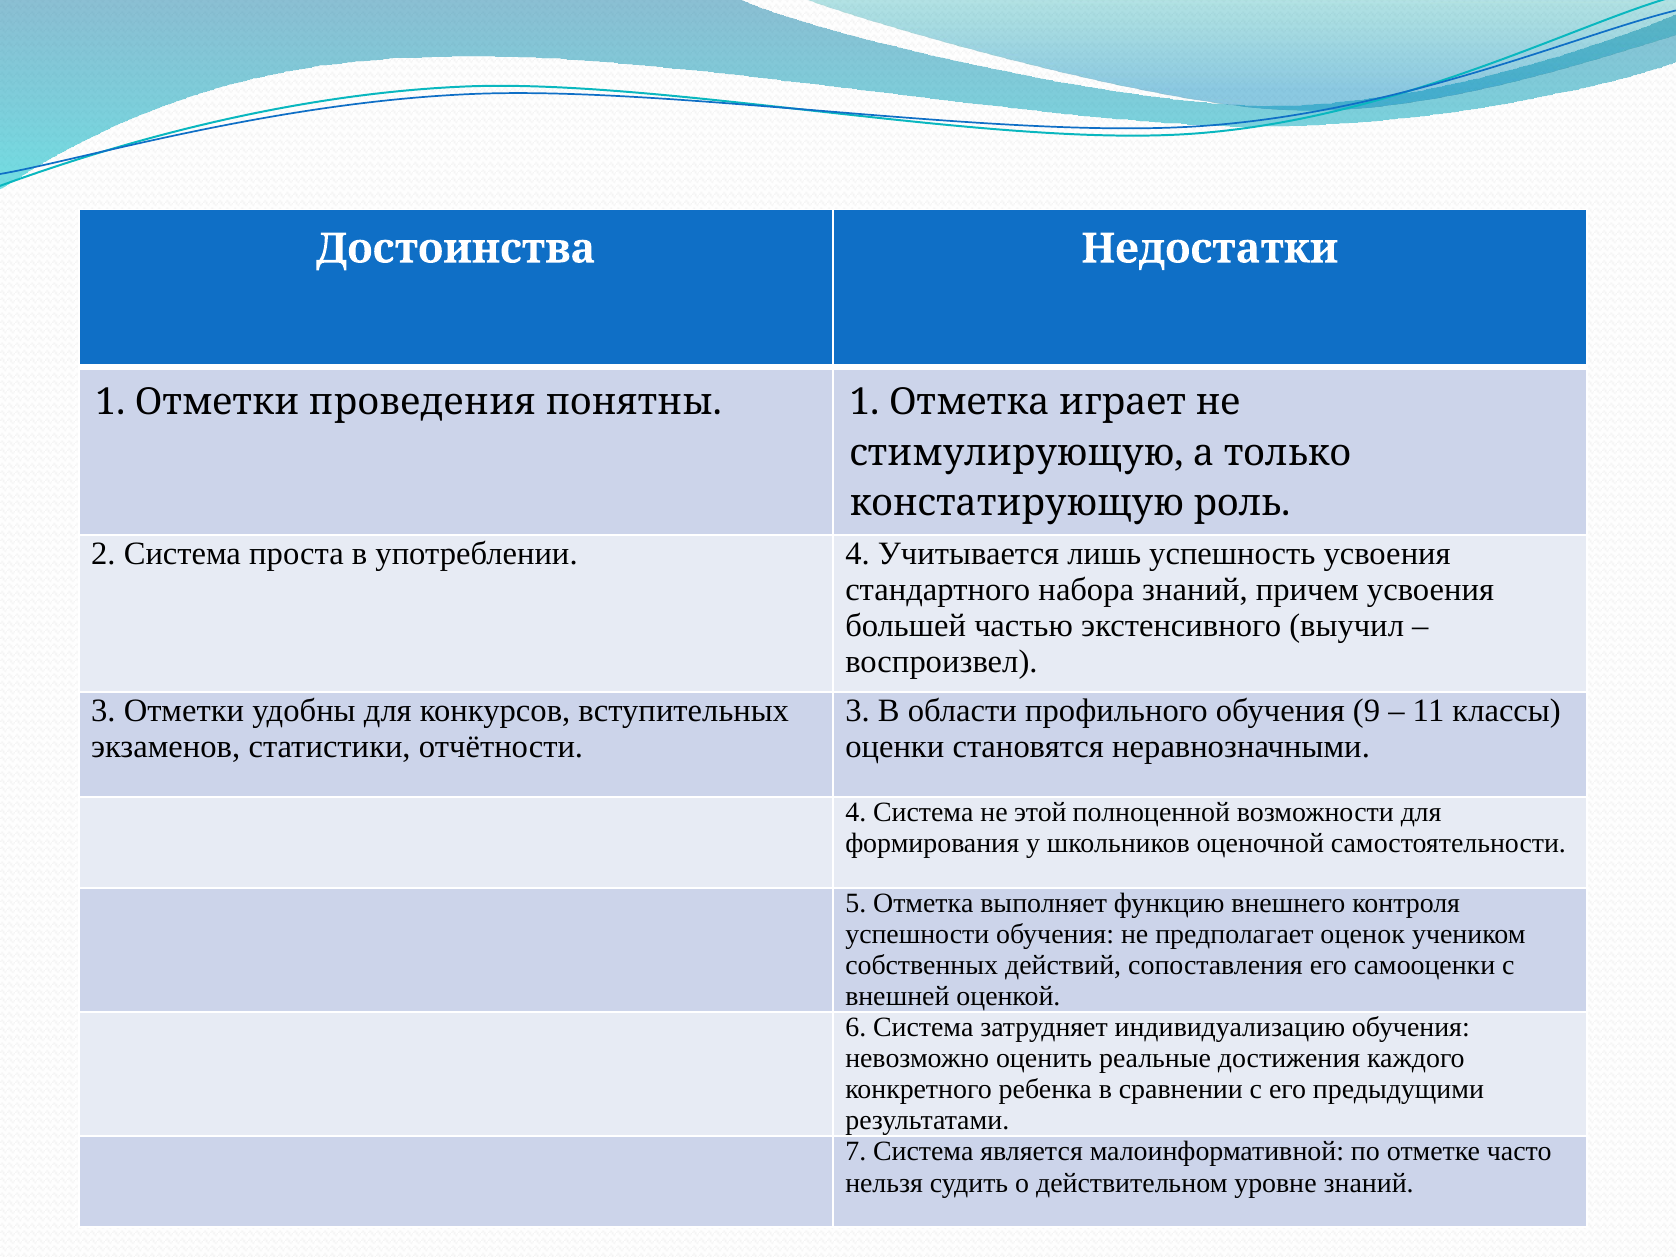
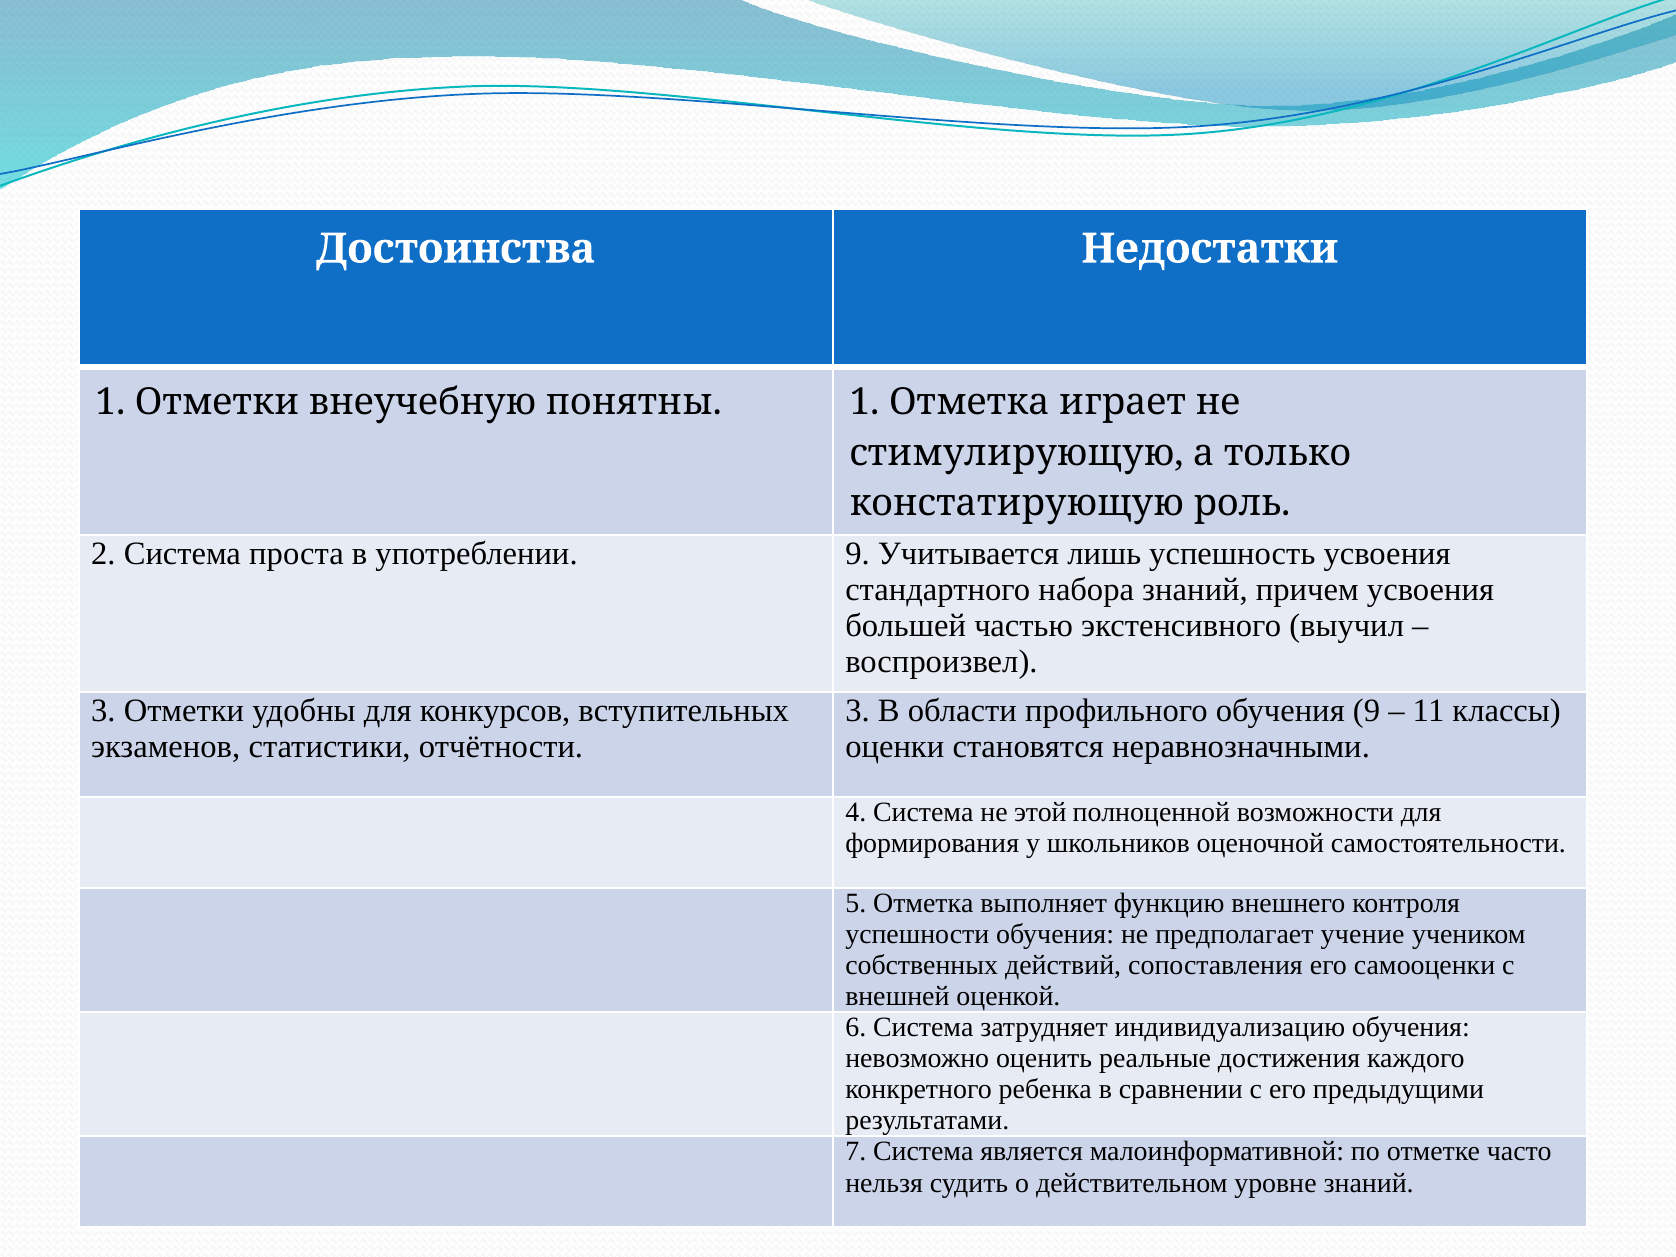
проведения: проведения -> внеучебную (422, 402)
употреблении 4: 4 -> 9 (858, 553)
оценок: оценок -> учение (1363, 935)
